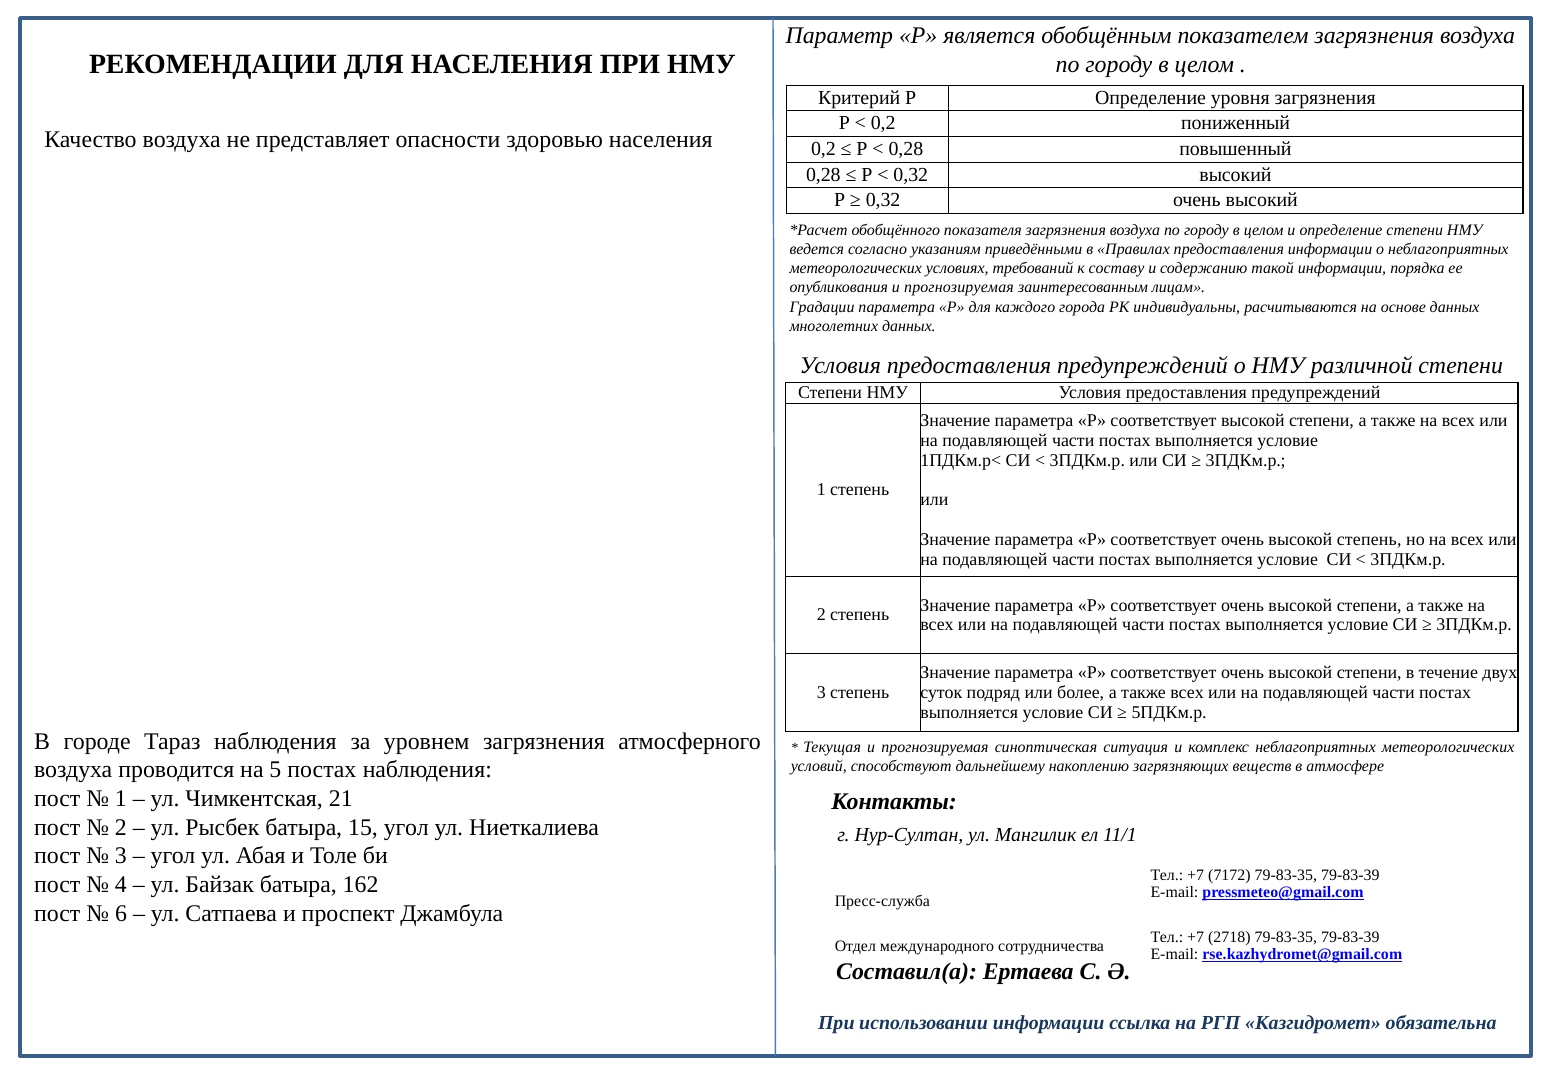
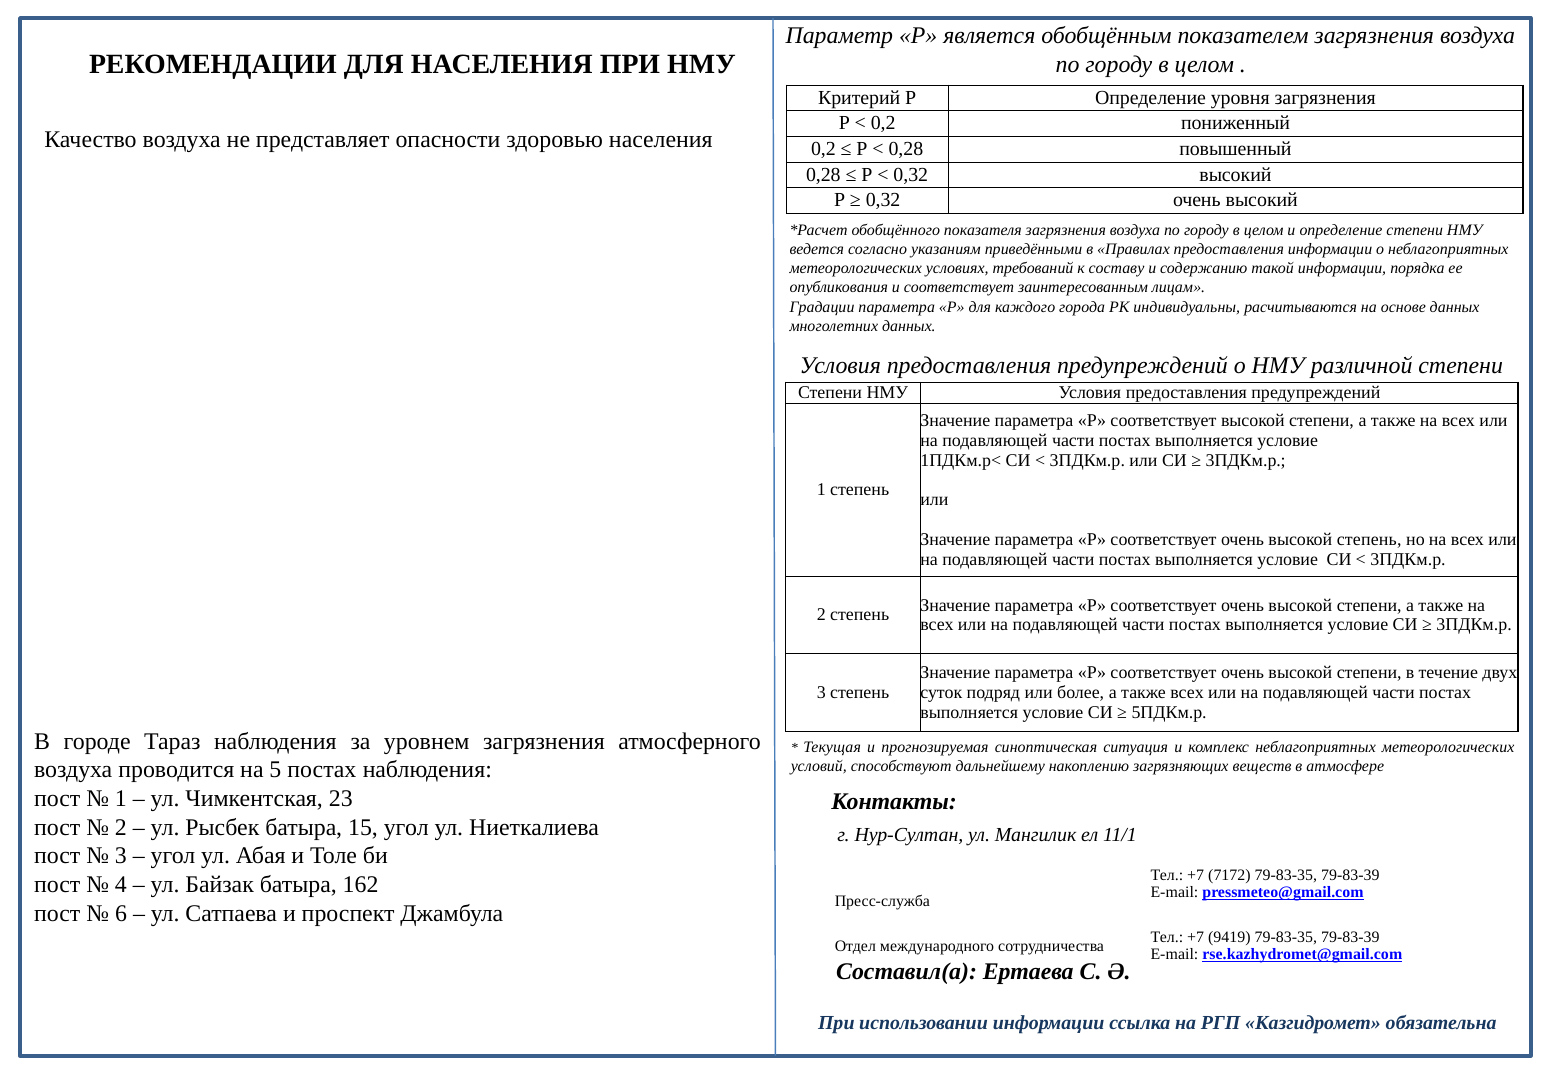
опубликования и прогнозируемая: прогнозируемая -> соответствует (959, 288)
21: 21 -> 23 (341, 798)
2718: 2718 -> 9419 (1229, 937)
